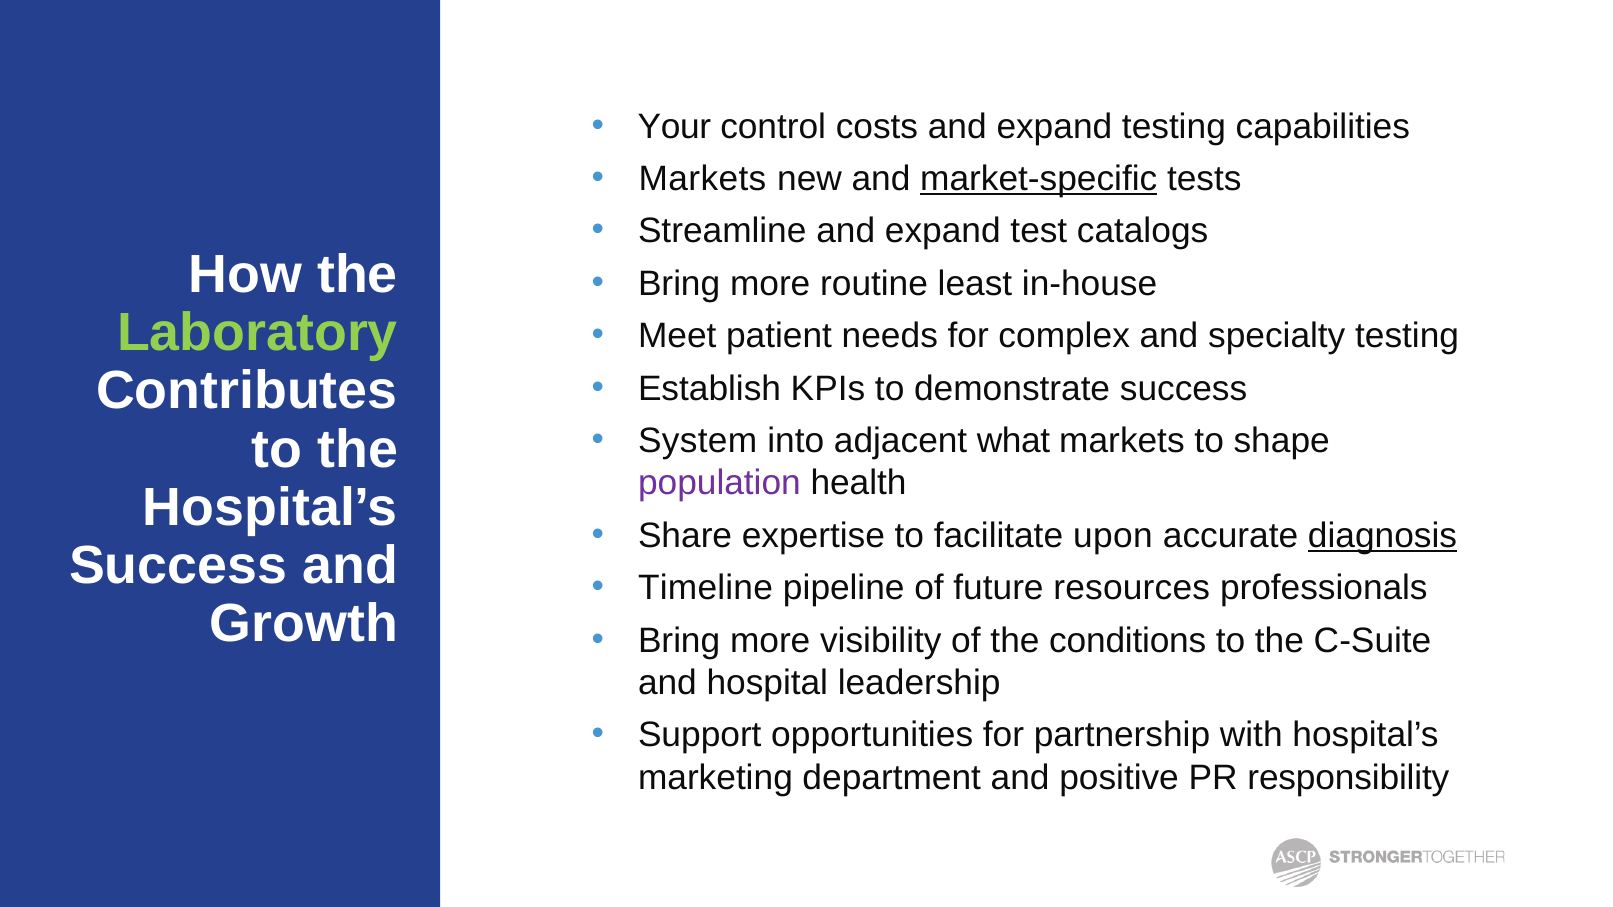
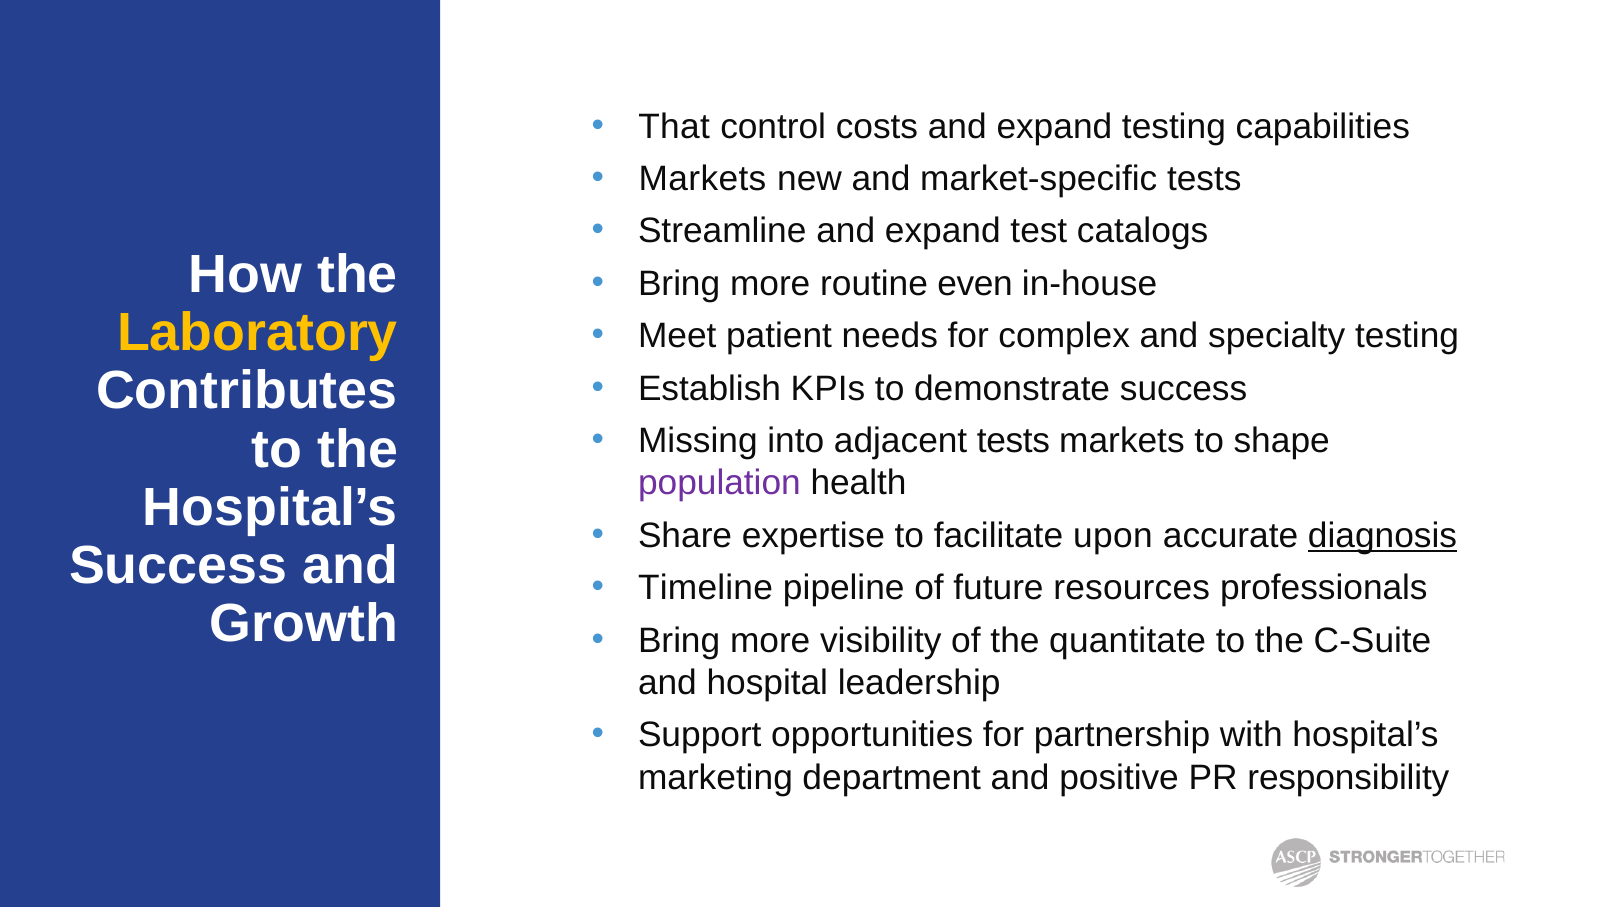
Your: Your -> That (674, 127)
market-specific underline: present -> none (1039, 179)
least: least -> even (975, 284)
Laboratory colour: light green -> yellow (257, 333)
System: System -> Missing (698, 441)
adjacent what: what -> tests (1014, 441)
conditions: conditions -> quantitate (1128, 641)
